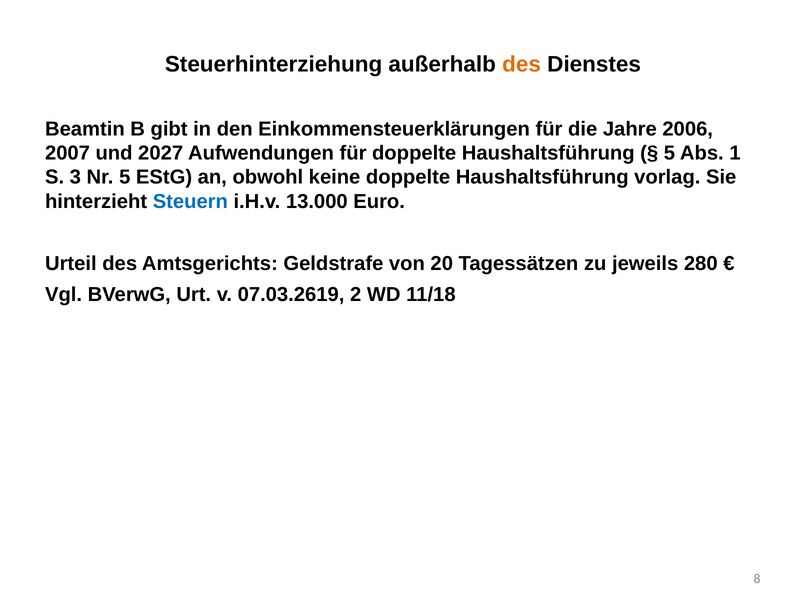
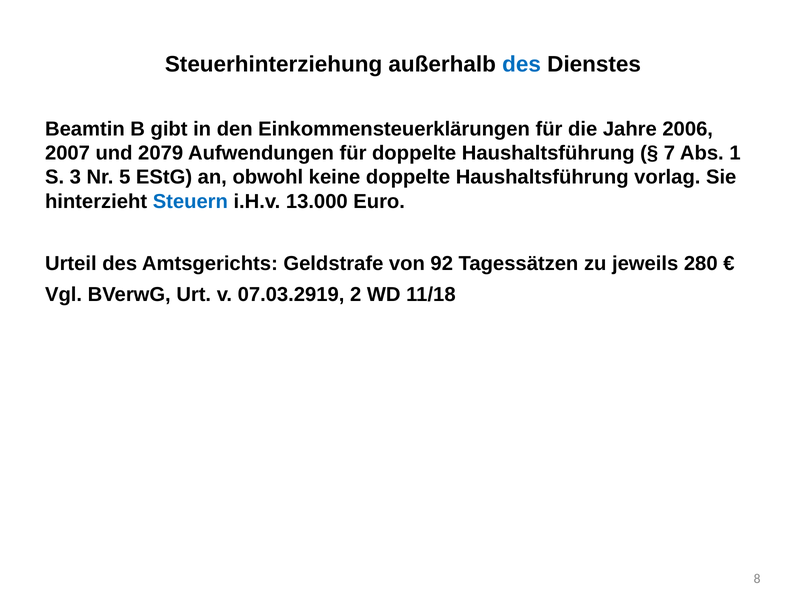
des colour: orange -> blue (522, 64)
2027: 2027 -> 2079 (161, 153)
5: 5 -> 7 (669, 153)
20: 20 -> 92 (442, 264)
07.03.2619: 07.03.2619 -> 07.03.2919 (291, 295)
